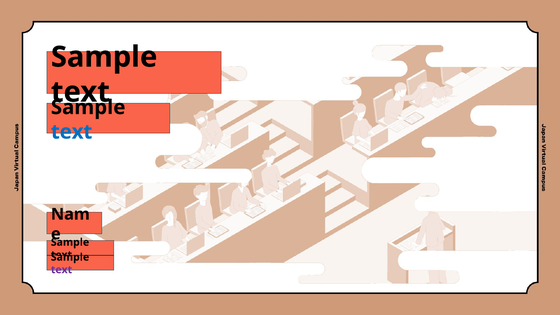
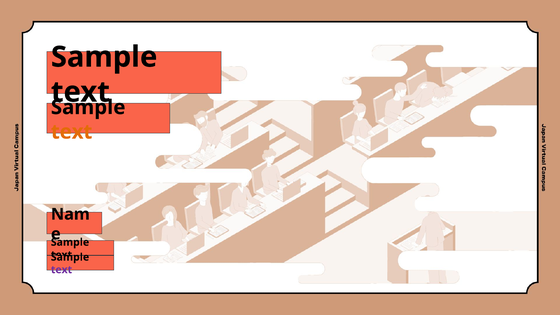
text colour: blue -> orange (72, 132)
